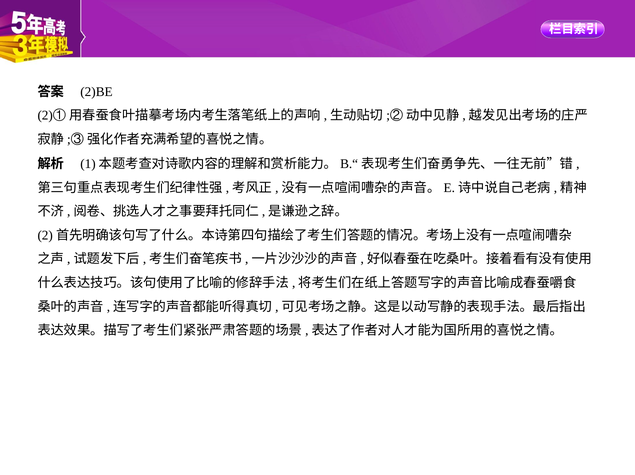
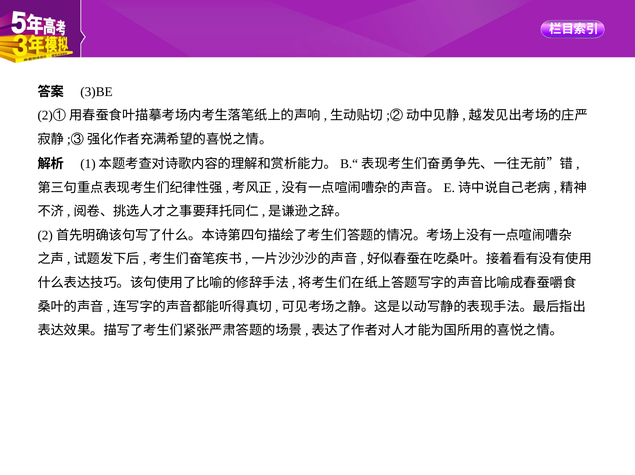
2)BE: 2)BE -> 3)BE (96, 92)
